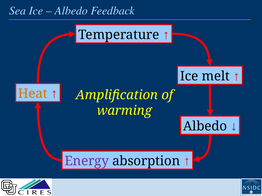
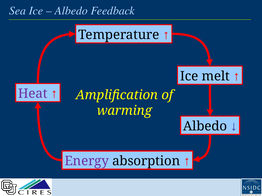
Heat colour: orange -> purple (33, 94)
